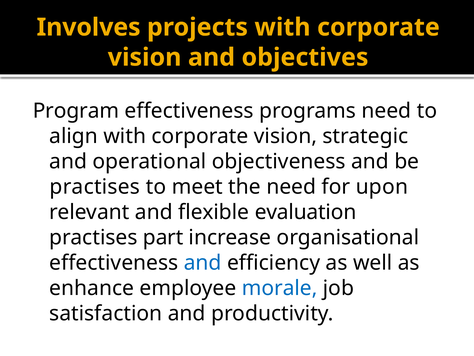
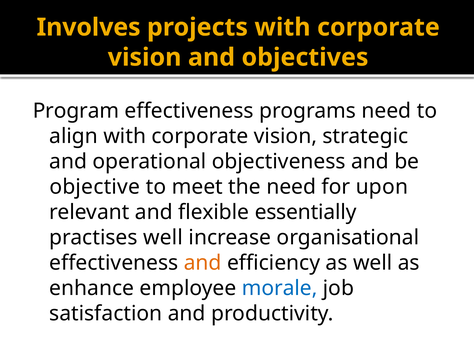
practises: practises -> objective (95, 187)
evaluation: evaluation -> essentially (306, 212)
practises part: part -> well (163, 237)
and colour: blue -> orange (203, 263)
